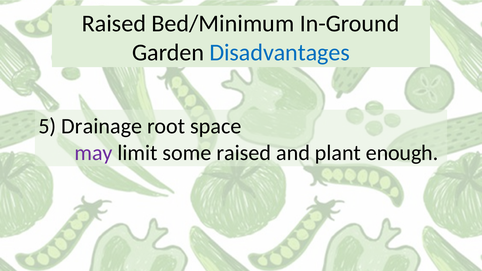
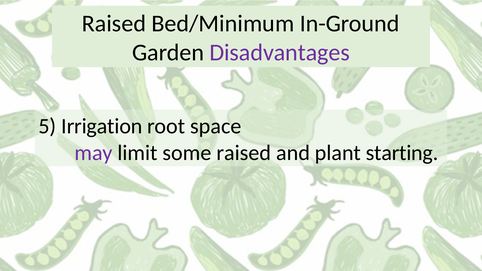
Disadvantages colour: blue -> purple (280, 53)
Drainage: Drainage -> Irrigation (102, 126)
enough: enough -> starting (402, 153)
